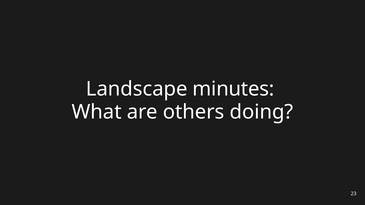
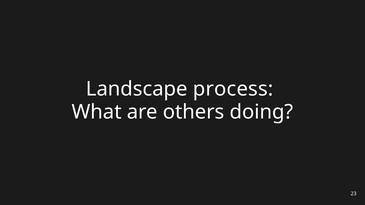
minutes: minutes -> process (233, 89)
